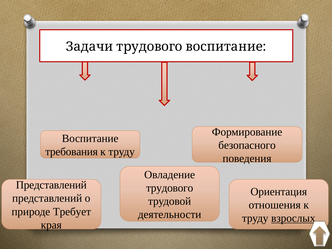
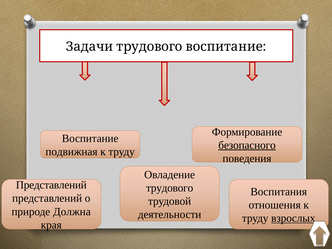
безопасного underline: none -> present (247, 145)
требования: требования -> подвижная (72, 152)
Ориентация: Ориентация -> Воспитания (279, 192)
Требует: Требует -> Должна (72, 212)
